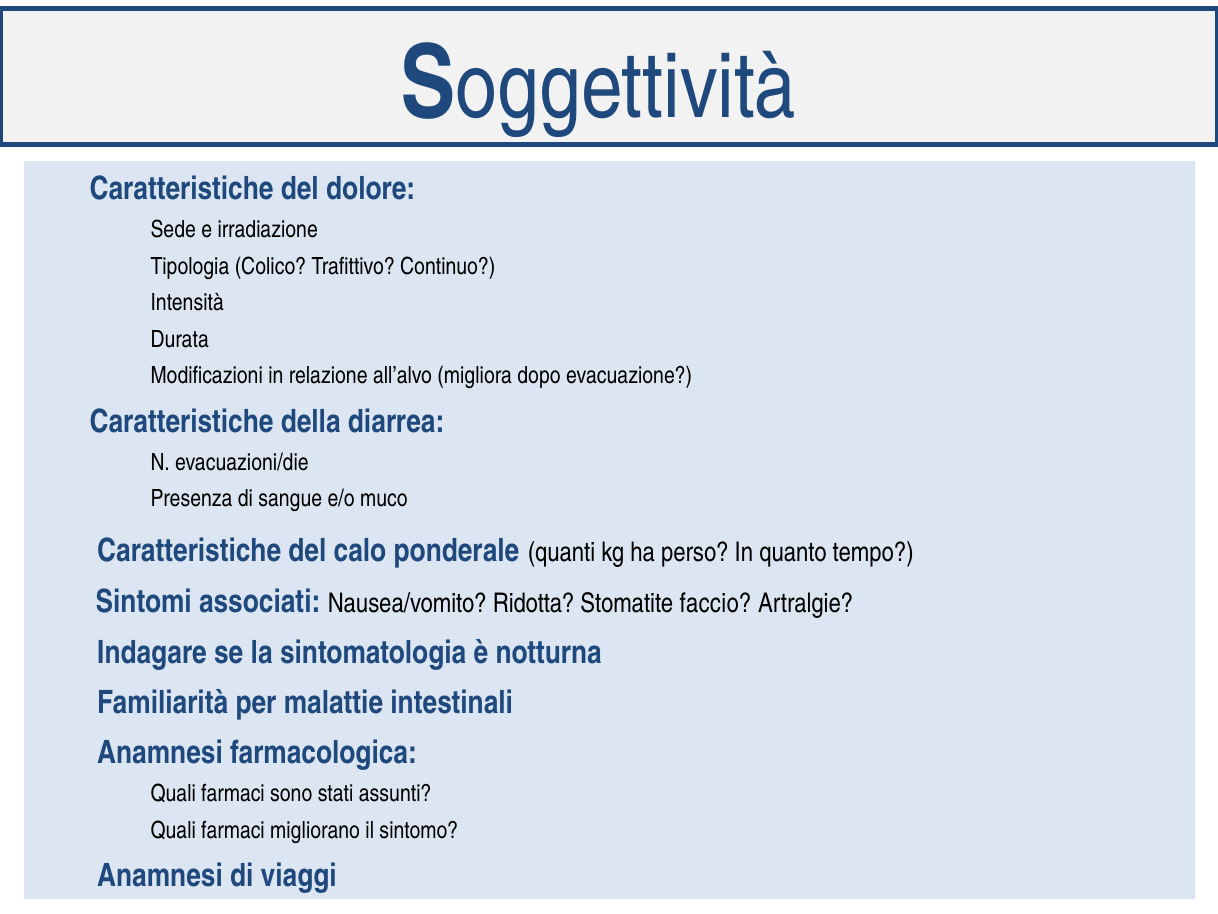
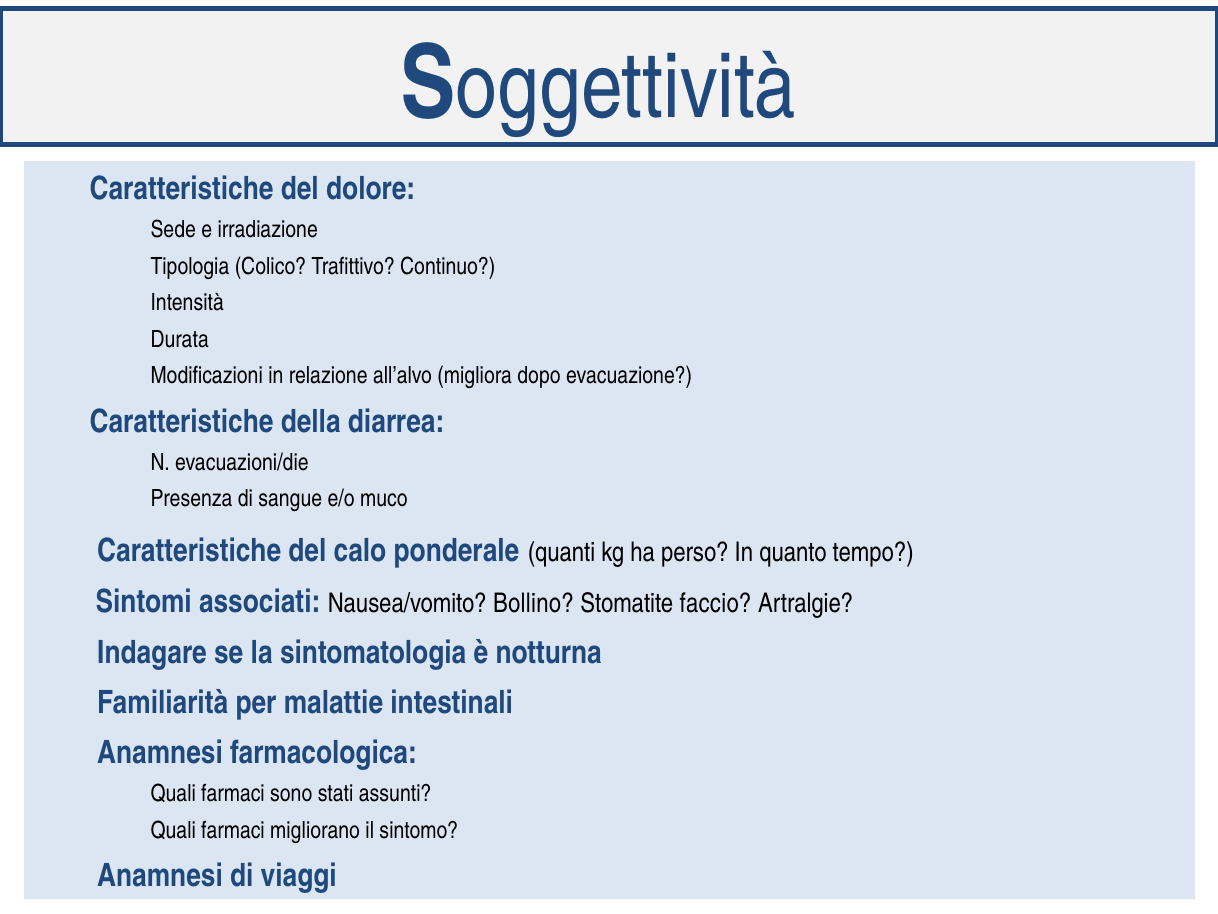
Ridotta: Ridotta -> Bollino (533, 604)
